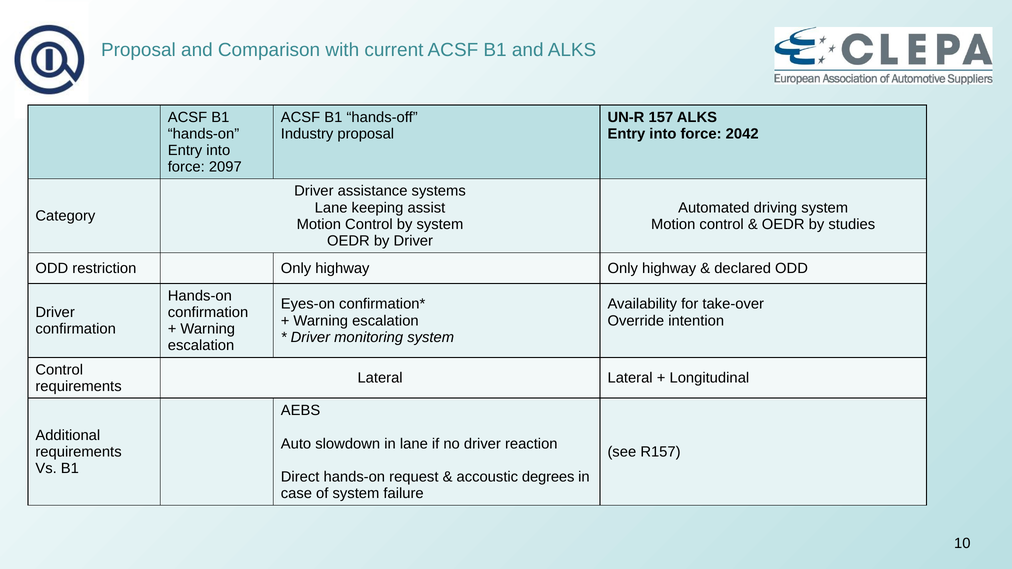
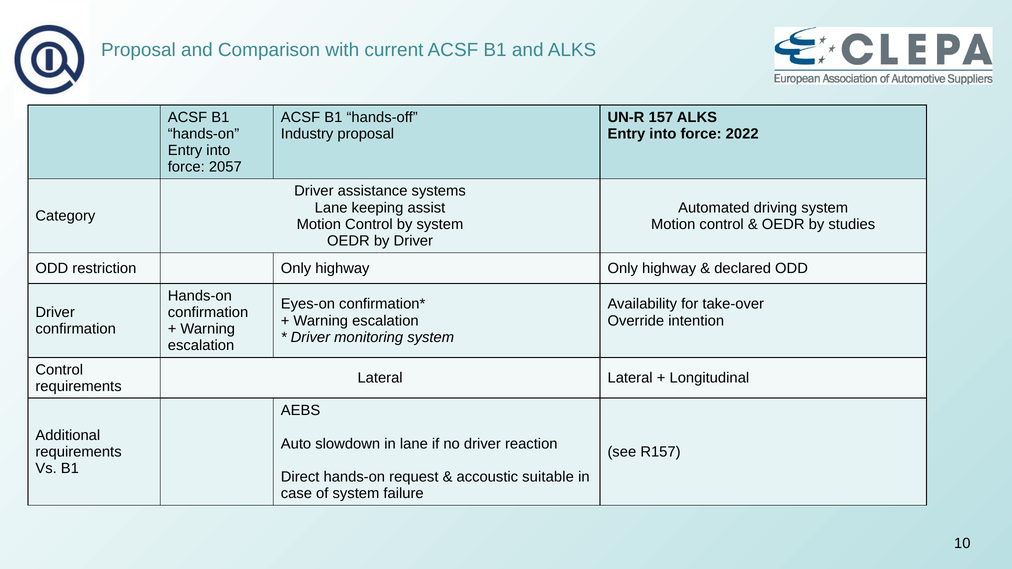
2042: 2042 -> 2022 (742, 134)
2097: 2097 -> 2057 (225, 167)
degrees: degrees -> suitable (548, 477)
